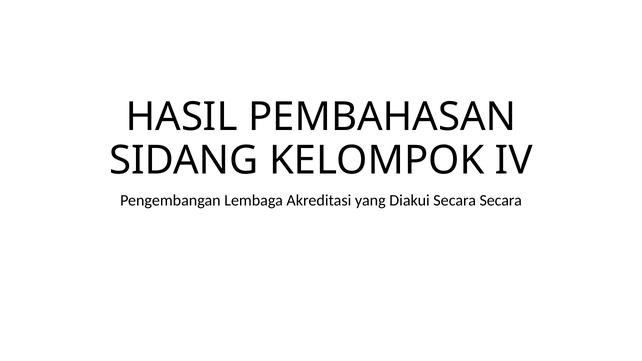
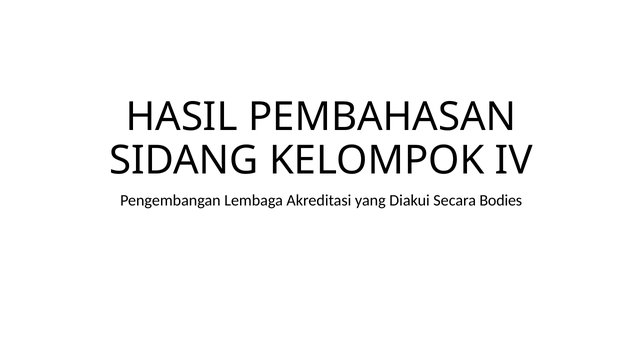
Secara Secara: Secara -> Bodies (501, 201)
